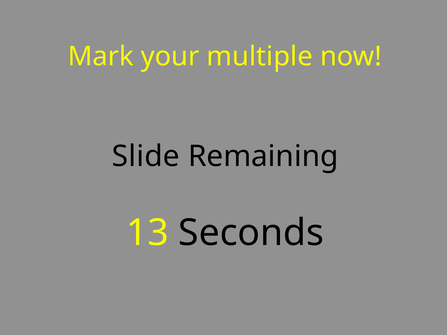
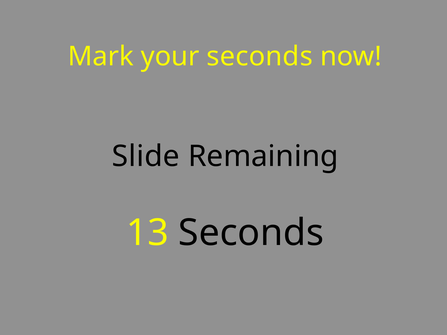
your multiple: multiple -> seconds (260, 57)
